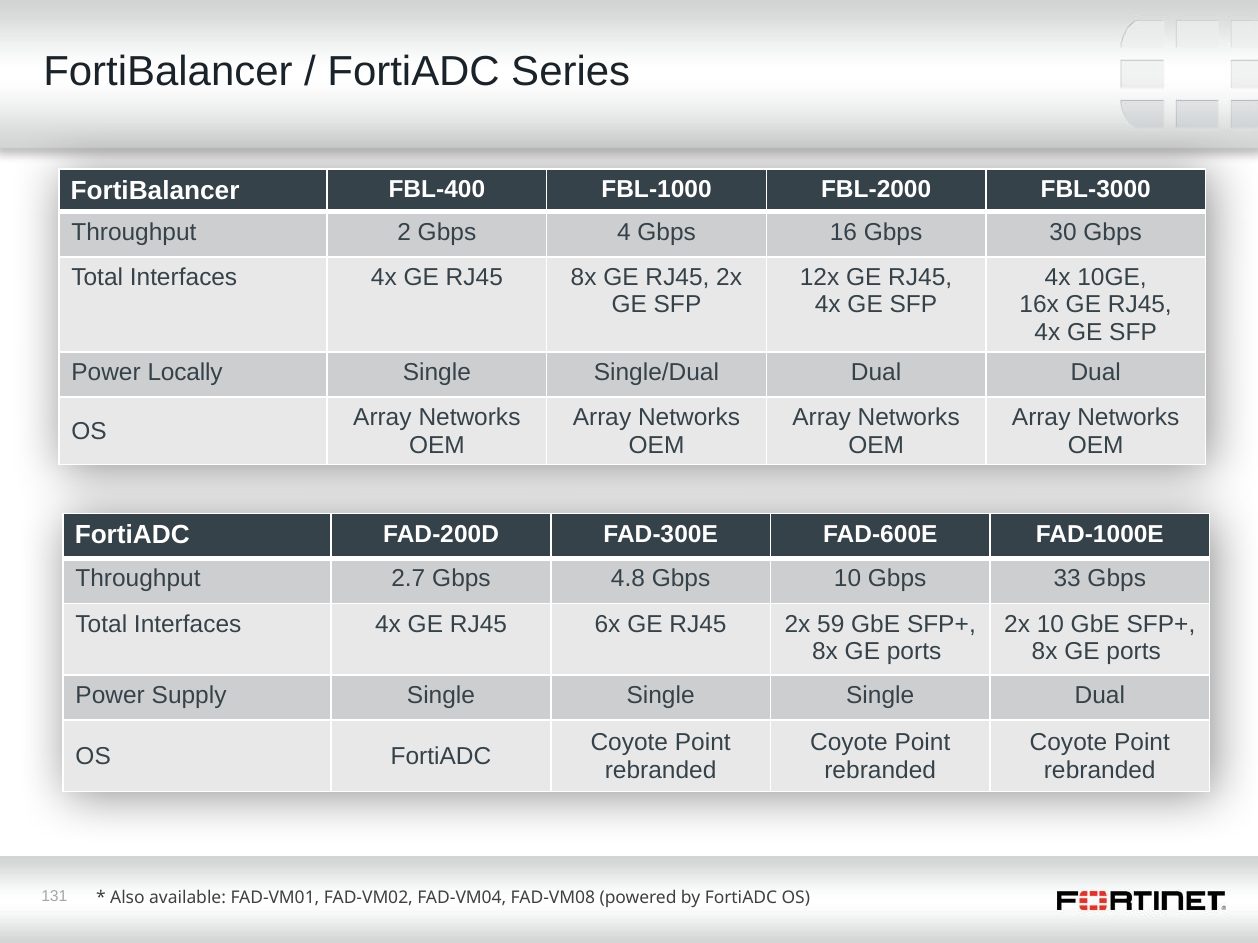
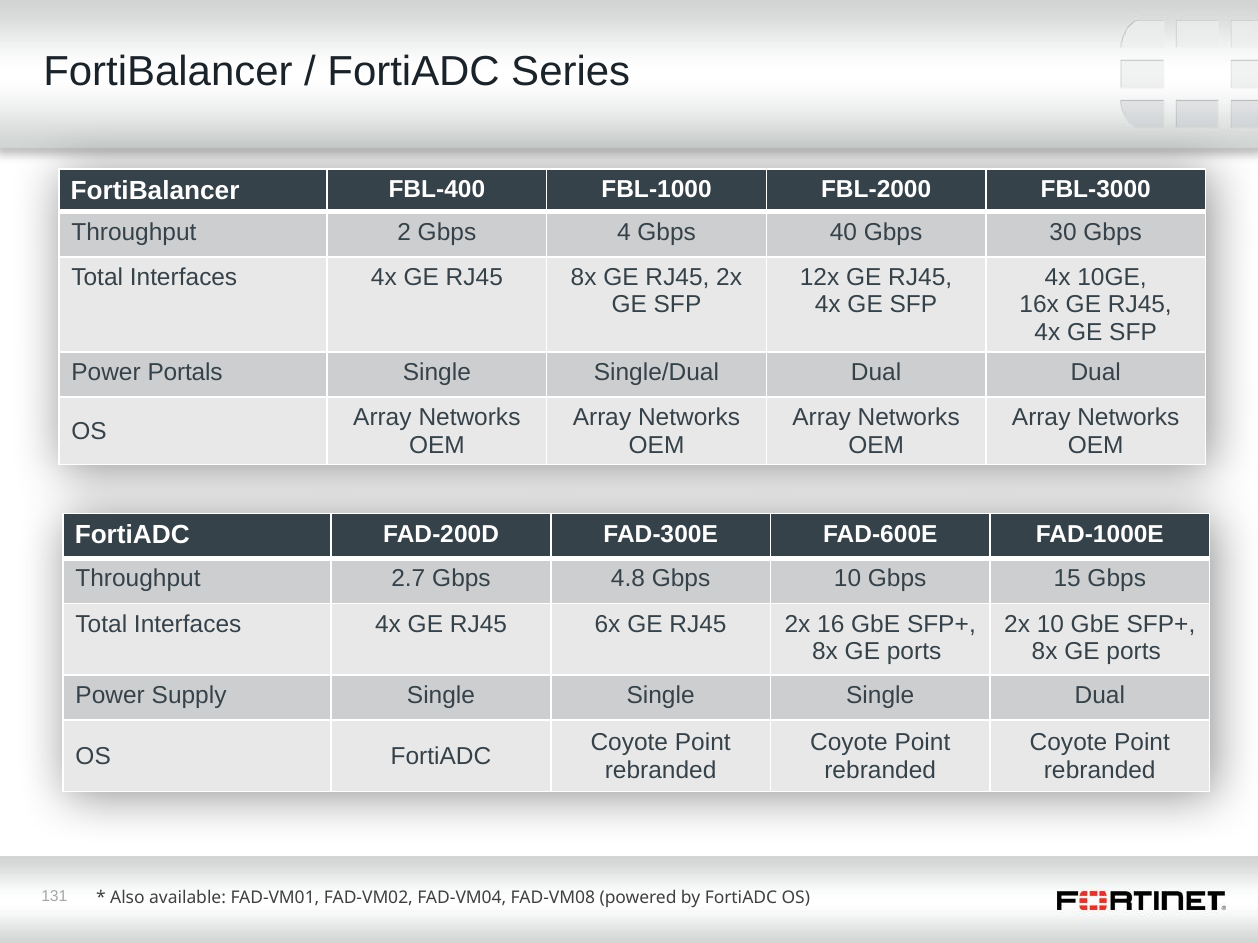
16: 16 -> 40 (843, 232)
Locally: Locally -> Portals (185, 372)
33: 33 -> 15 (1067, 579)
59: 59 -> 16 (831, 624)
